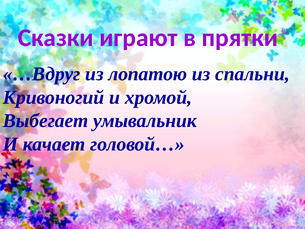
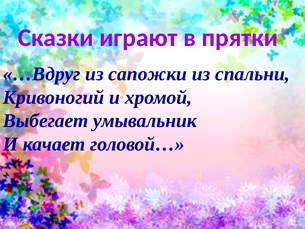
лопатою: лопатою -> сапожки (148, 74)
